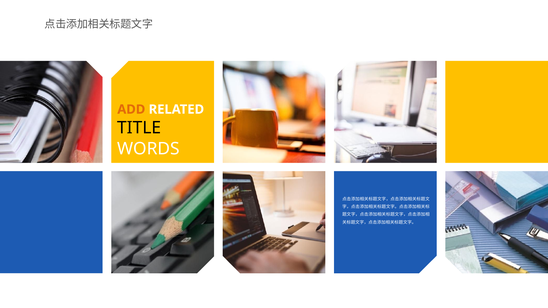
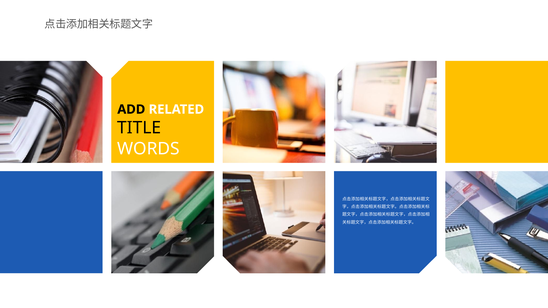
ADD colour: orange -> black (131, 109)
